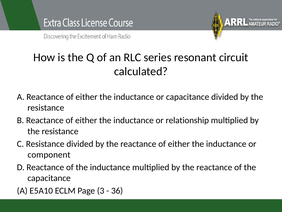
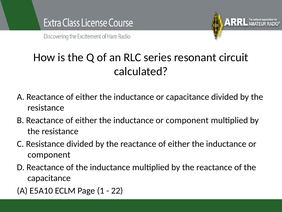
relationship: relationship -> component (187, 120)
3: 3 -> 1 (101, 190)
36: 36 -> 22 (117, 190)
